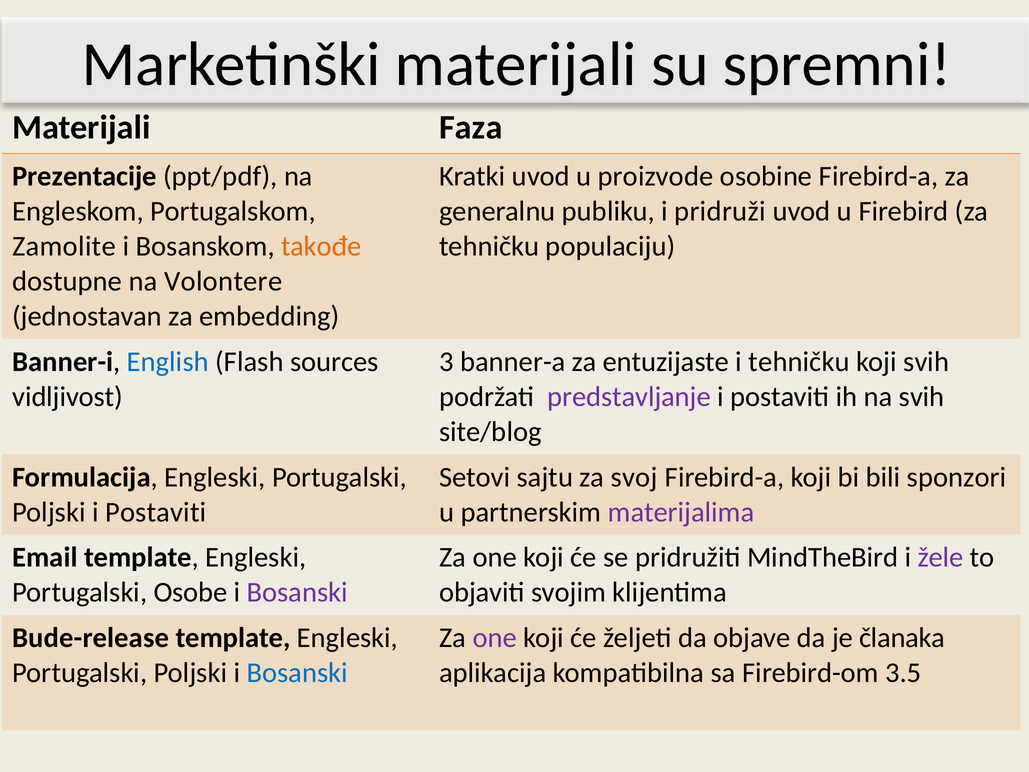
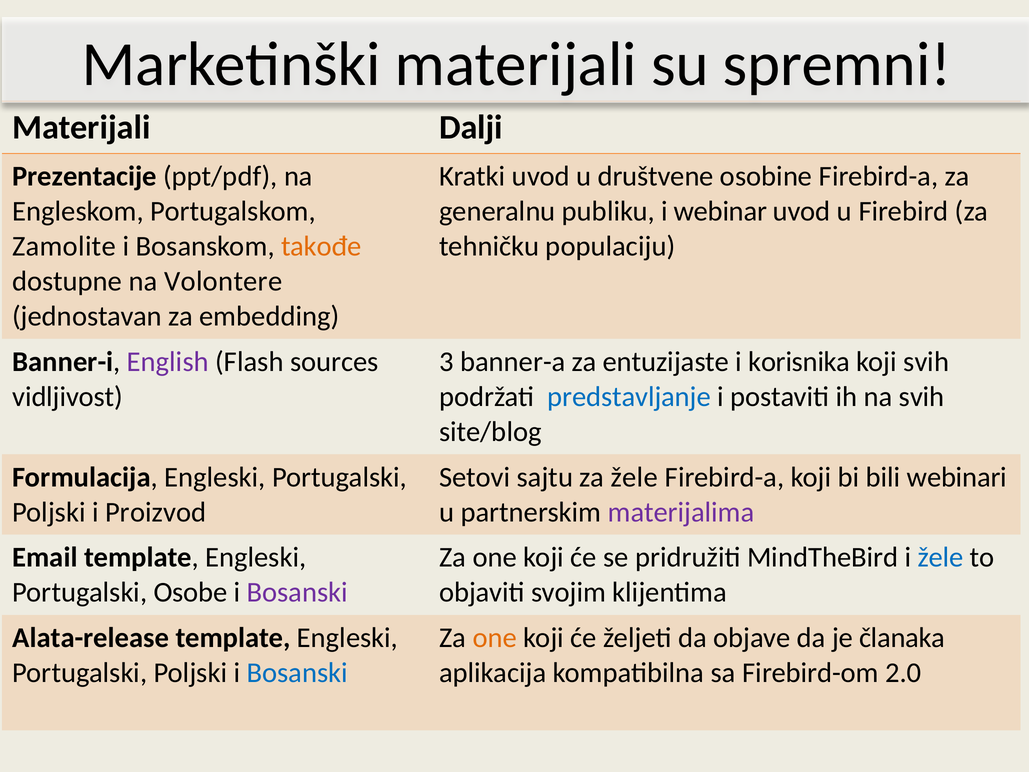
Faza: Faza -> Dalji (471, 128)
proizvode: proizvode -> društvene (656, 176)
pridruži: pridruži -> webinar (720, 211)
English colour: blue -> purple (168, 362)
i tehničku: tehničku -> korisnika (799, 362)
predstavljanje colour: purple -> blue (629, 397)
za svoj: svoj -> žele (634, 477)
sponzori: sponzori -> webinari (957, 477)
Poljski i Postaviti: Postaviti -> Proizvod (156, 512)
žele colour: purple -> blue (941, 557)
Bude-release: Bude-release -> Alata-release (91, 638)
one colour: purple -> orange (495, 638)
3.5: 3.5 -> 2.0 (903, 673)
